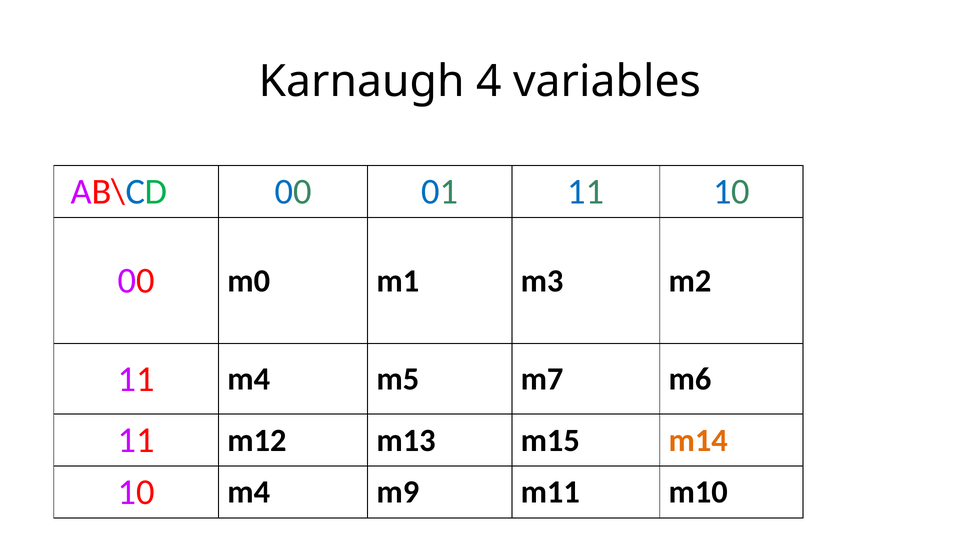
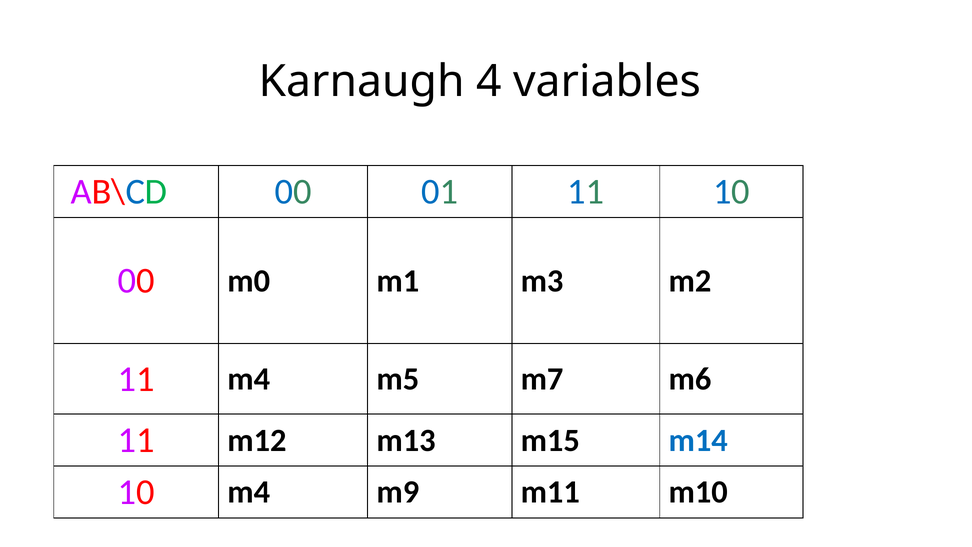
m14 colour: orange -> blue (698, 440)
